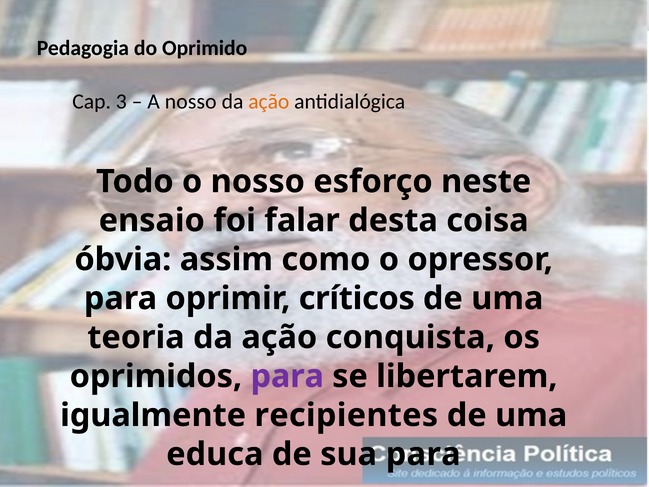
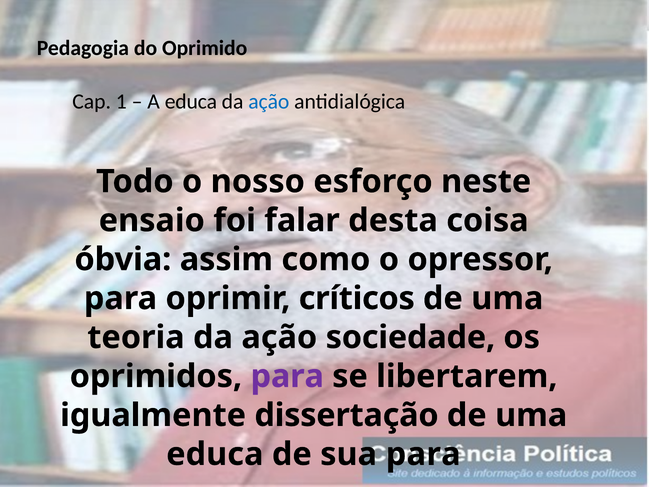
3: 3 -> 1 (121, 102)
A nosso: nosso -> educa (191, 102)
ação colour: orange -> blue (269, 102)
conquista: conquista -> sociedade (410, 337)
recipientes: recipientes -> dissertação (347, 415)
